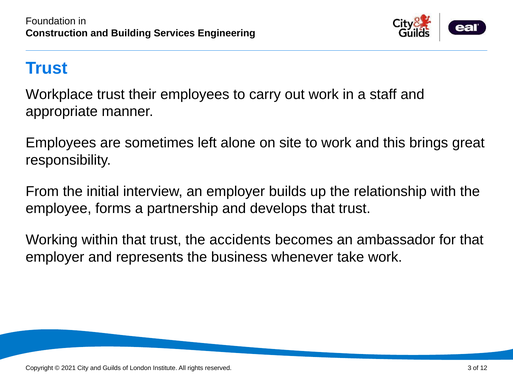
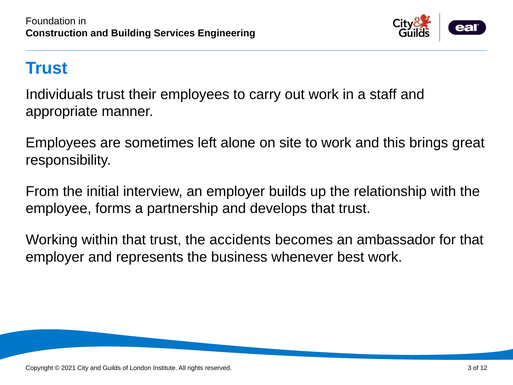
Workplace: Workplace -> Individuals (59, 94)
take: take -> best (351, 257)
